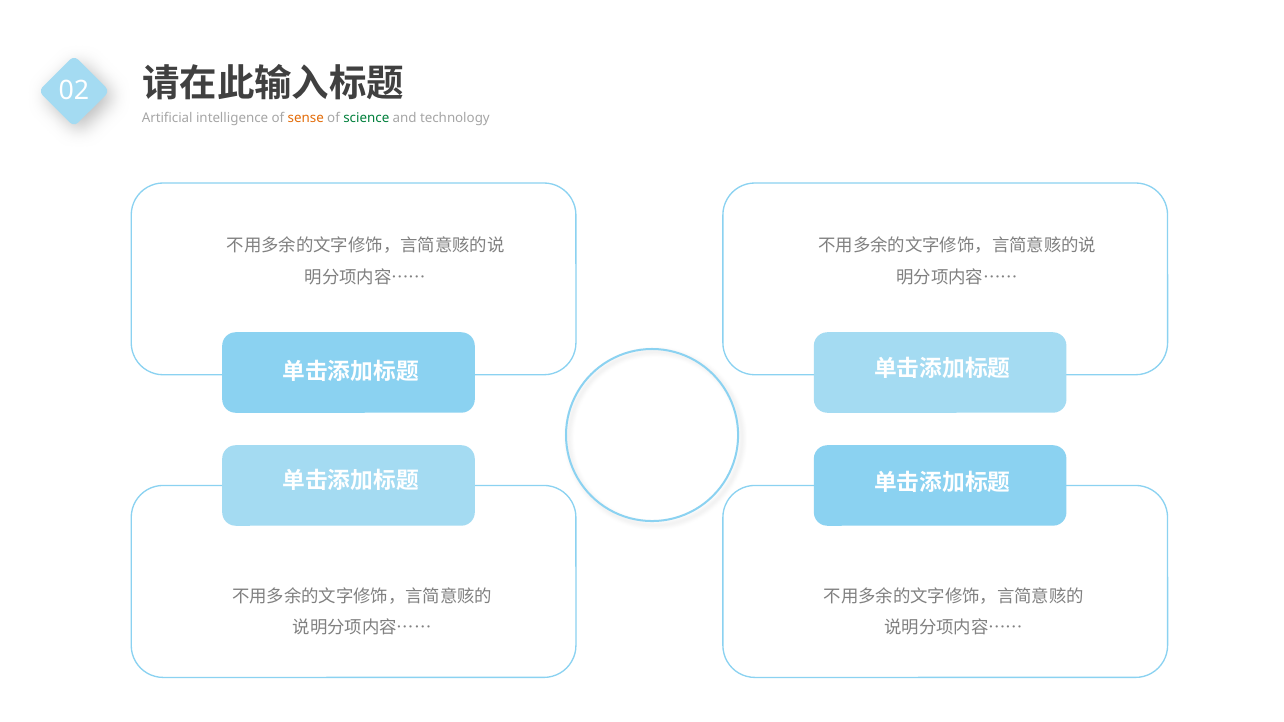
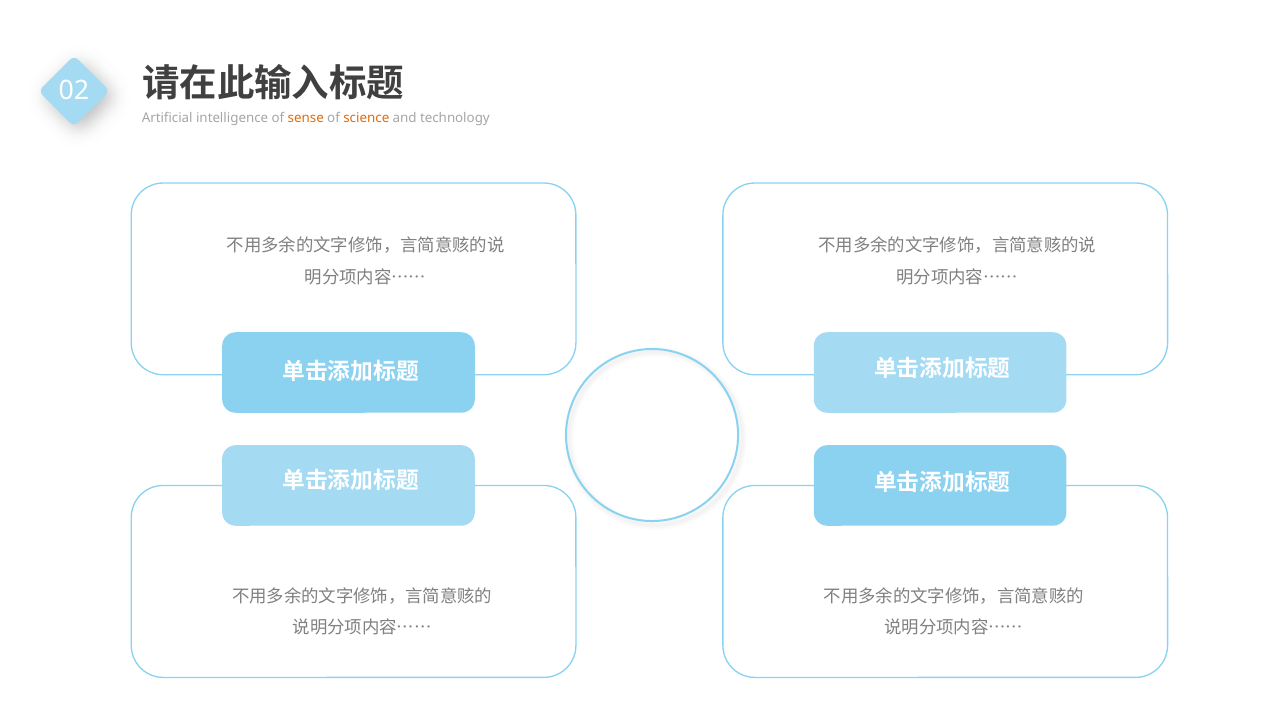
science colour: green -> orange (366, 118)
